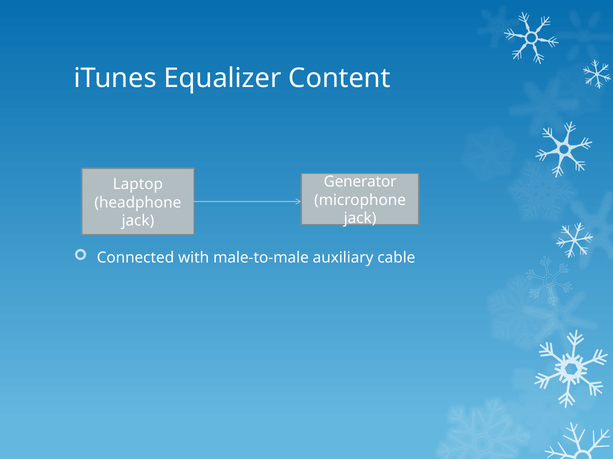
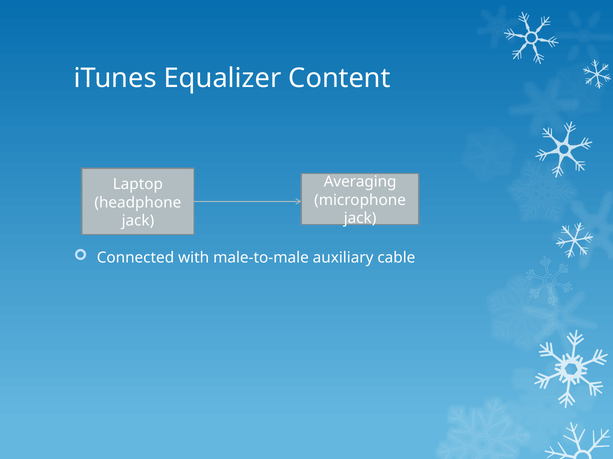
Generator: Generator -> Averaging (360, 182)
